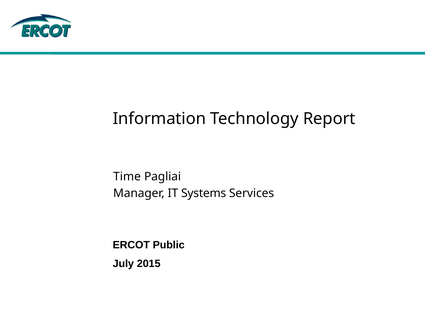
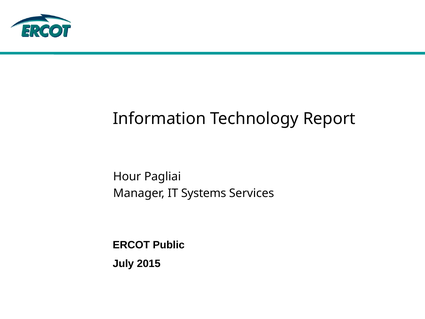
Time: Time -> Hour (127, 176)
